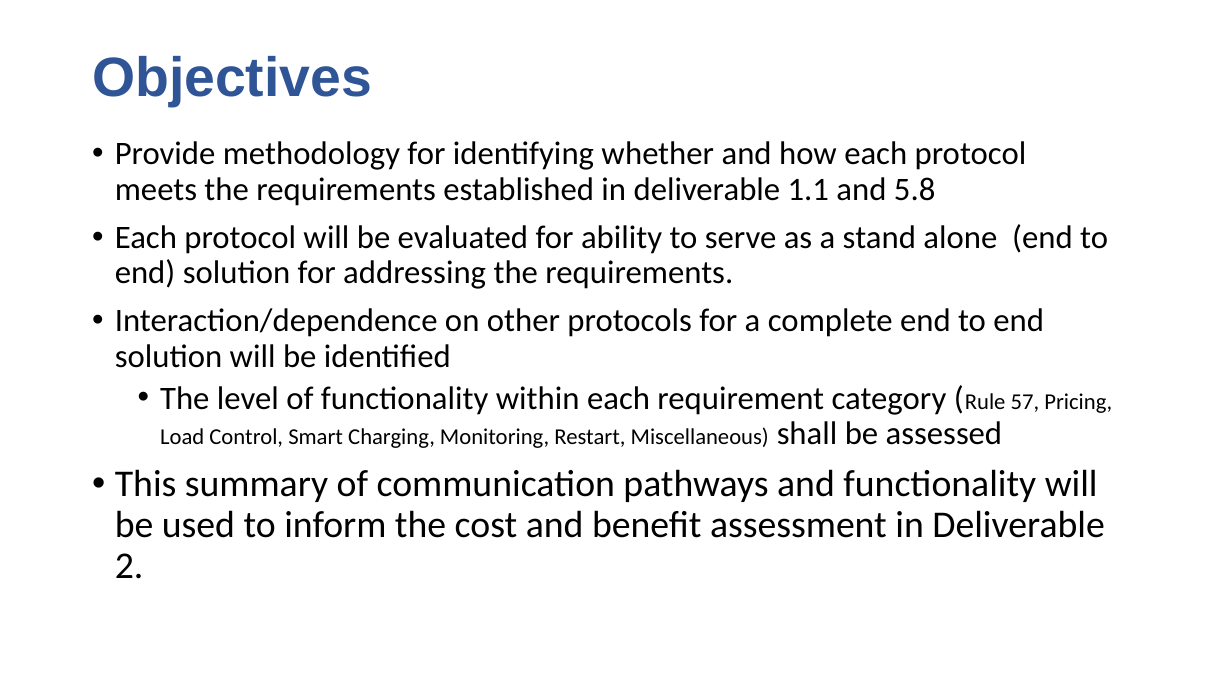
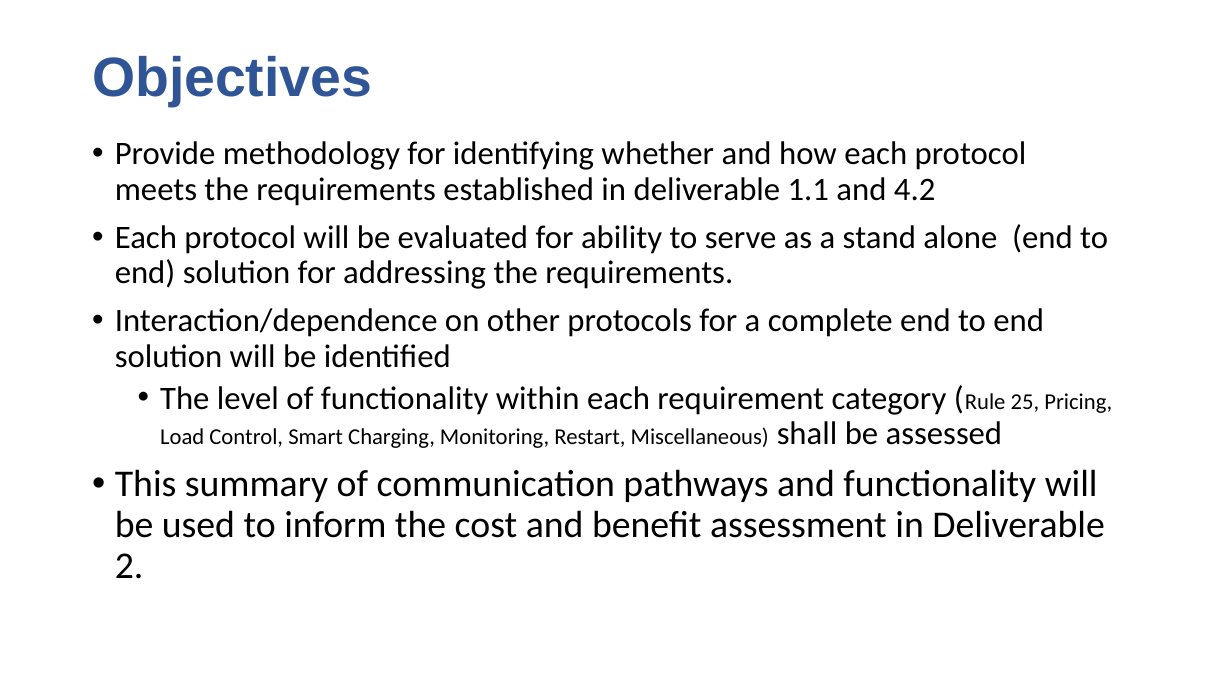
5.8: 5.8 -> 4.2 (915, 190)
57: 57 -> 25 (1025, 402)
